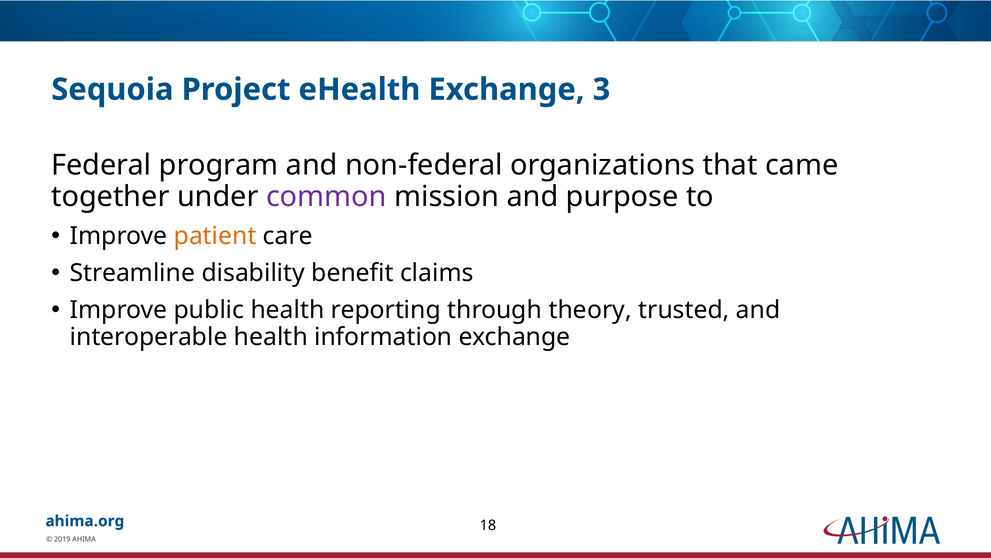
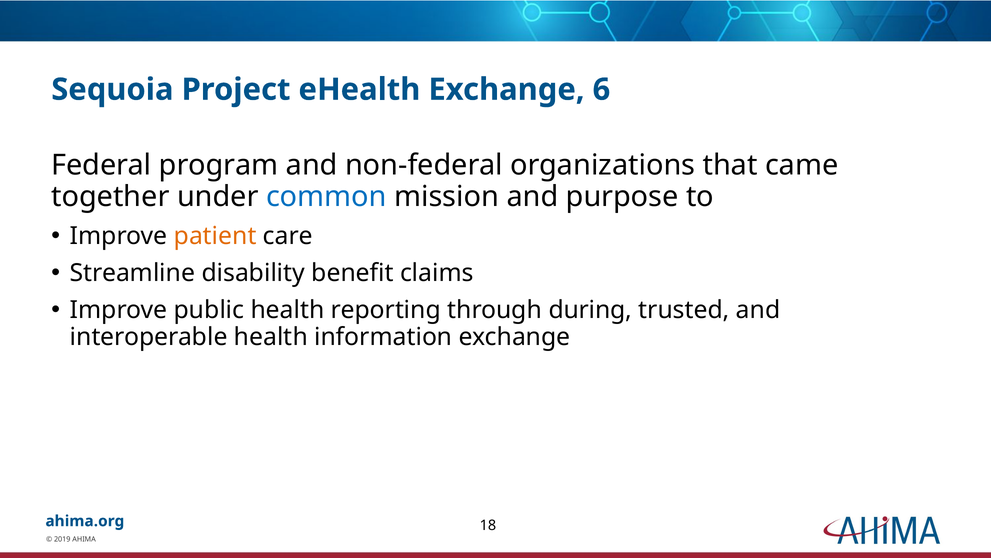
3: 3 -> 6 (601, 89)
common colour: purple -> blue (326, 196)
theory: theory -> during (590, 310)
